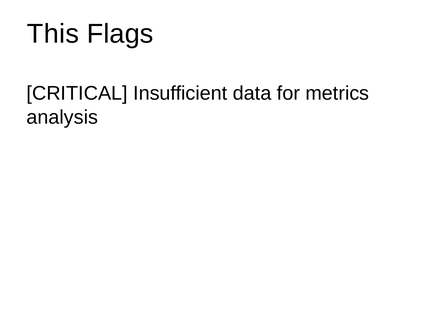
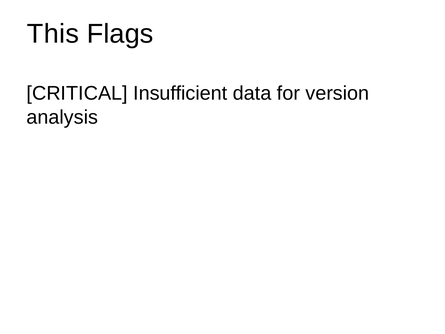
metrics: metrics -> version (337, 93)
